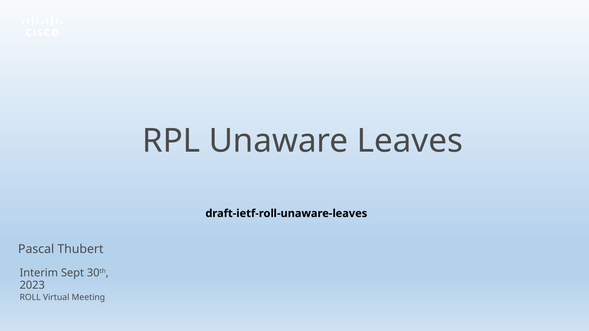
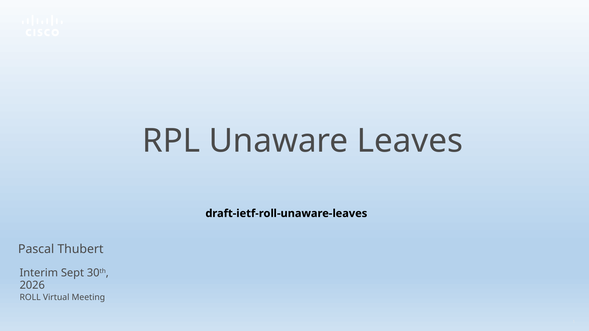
2023: 2023 -> 2026 (32, 286)
